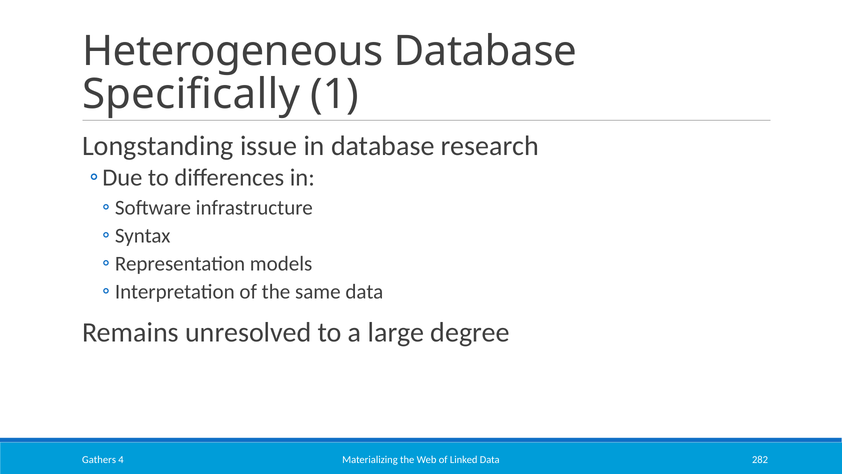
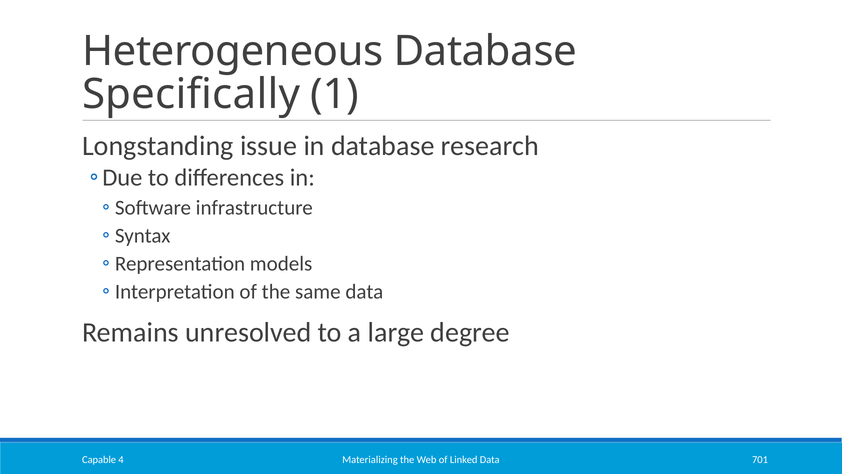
282: 282 -> 701 (760, 459)
Gathers: Gathers -> Capable (99, 459)
